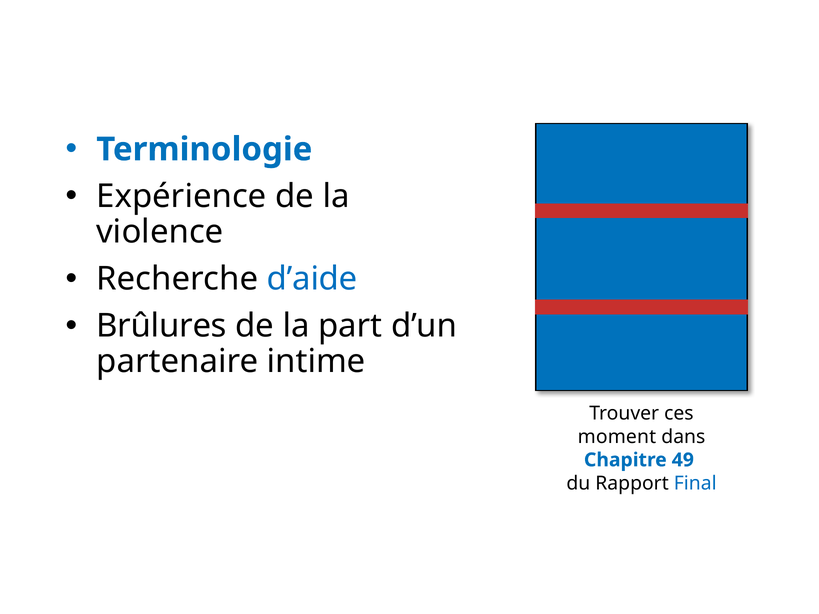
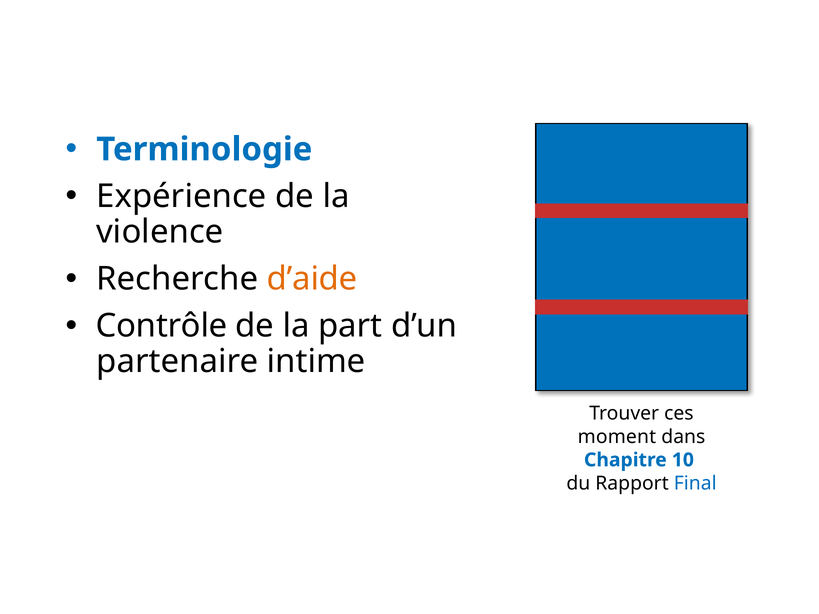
d’aide colour: blue -> orange (312, 279)
Brûlures: Brûlures -> Contrôle (162, 326)
49: 49 -> 10 (683, 460)
